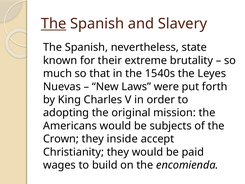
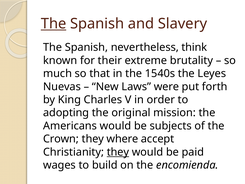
state: state -> think (194, 47)
inside: inside -> where (122, 139)
they underline: none -> present (118, 152)
